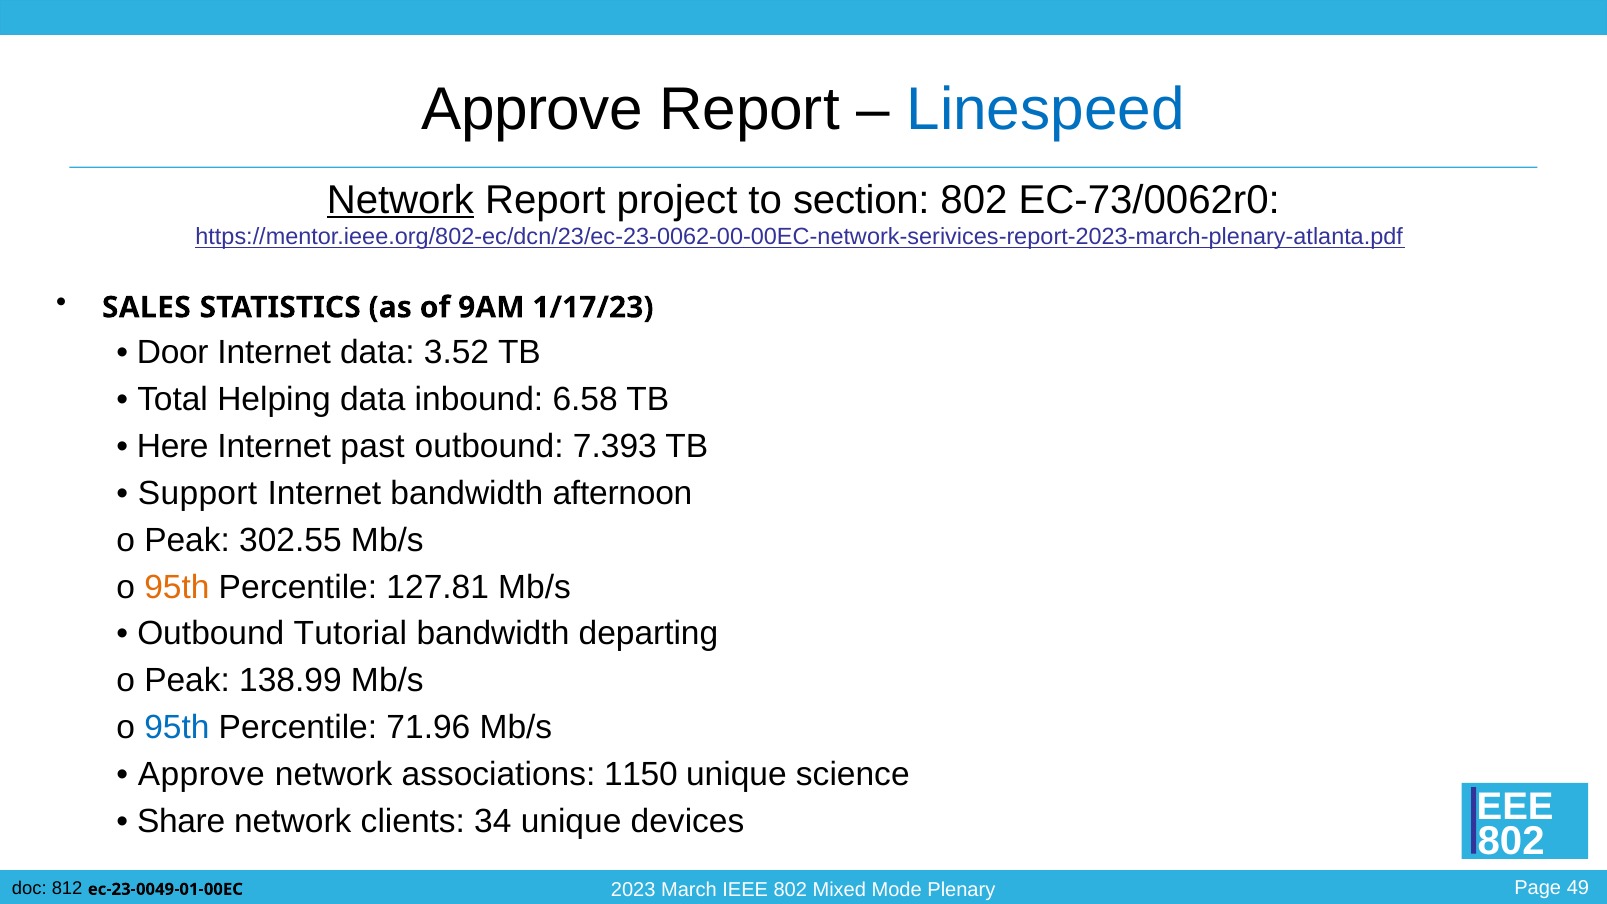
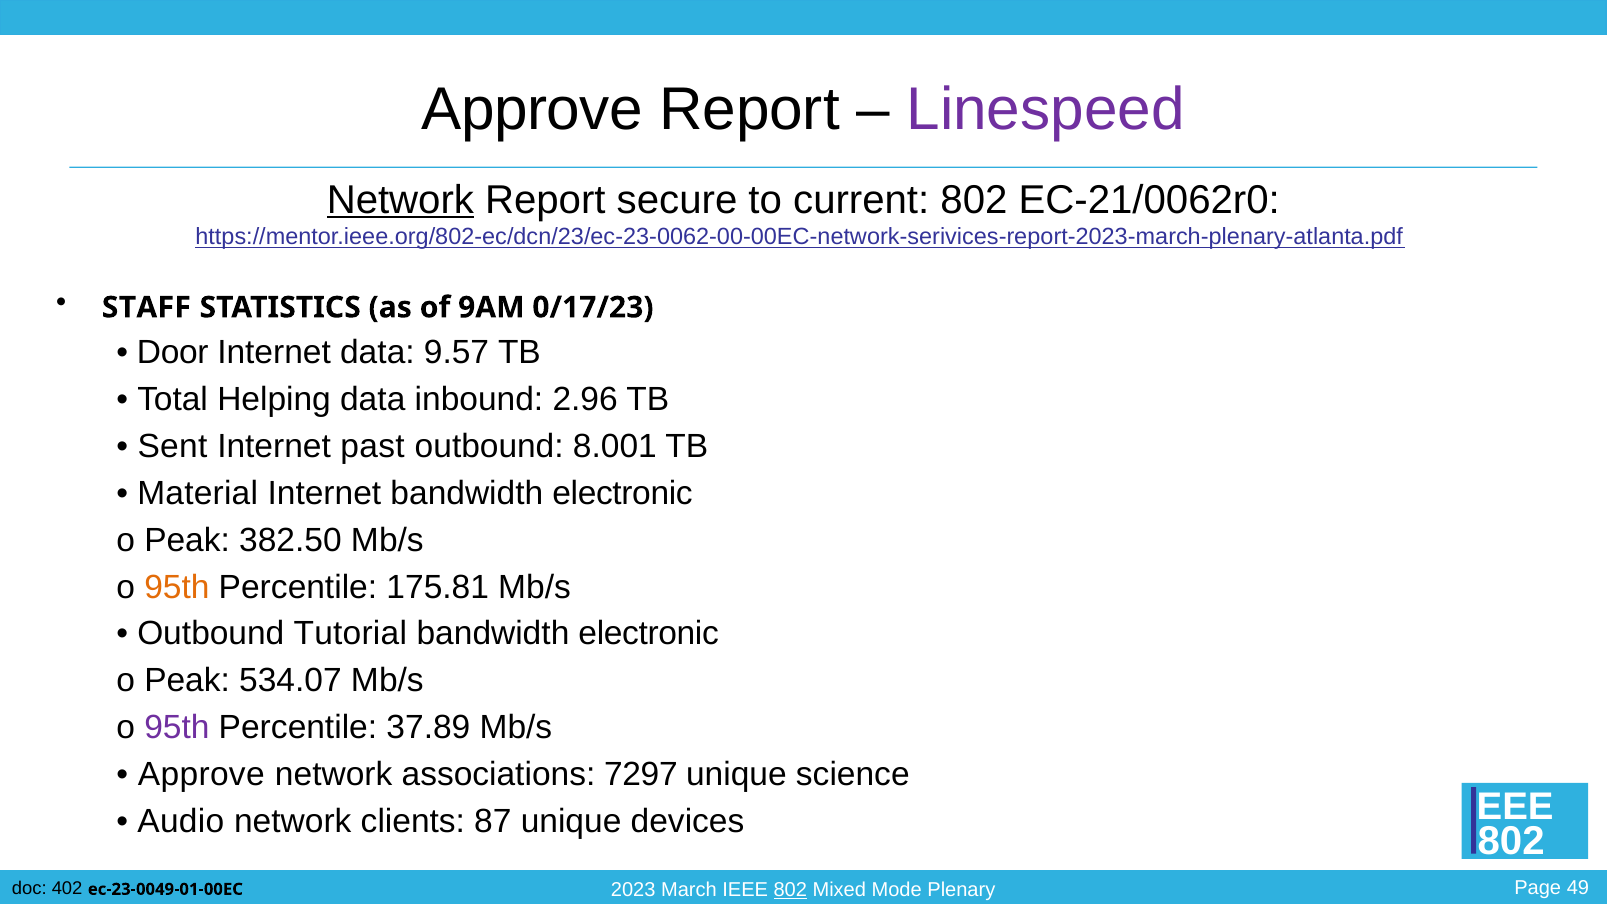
Linespeed colour: blue -> purple (1046, 110)
project: project -> secure (677, 200)
section: section -> current (861, 200)
EC-73/0062r0: EC-73/0062r0 -> EC-21/0062r0 (1149, 200)
SALES: SALES -> STAFF (146, 307)
1/17/23: 1/17/23 -> 0/17/23 (593, 307)
3.52: 3.52 -> 9.57 (457, 353)
6.58: 6.58 -> 2.96 (585, 399)
Here: Here -> Sent (172, 446)
7.393: 7.393 -> 8.001 (615, 446)
Support: Support -> Material (198, 493)
Internet bandwidth afternoon: afternoon -> electronic (623, 493)
302.55: 302.55 -> 382.50 (290, 540)
127.81: 127.81 -> 175.81 (438, 587)
departing: departing -> electronic (649, 634)
138.99: 138.99 -> 534.07 (290, 681)
95th colour: blue -> purple (177, 728)
71.96: 71.96 -> 37.89 (428, 728)
1150: 1150 -> 7297 (641, 774)
Share: Share -> Audio (181, 821)
34: 34 -> 87 (493, 821)
812: 812 -> 402 (67, 889)
802 underline: none -> present (790, 890)
